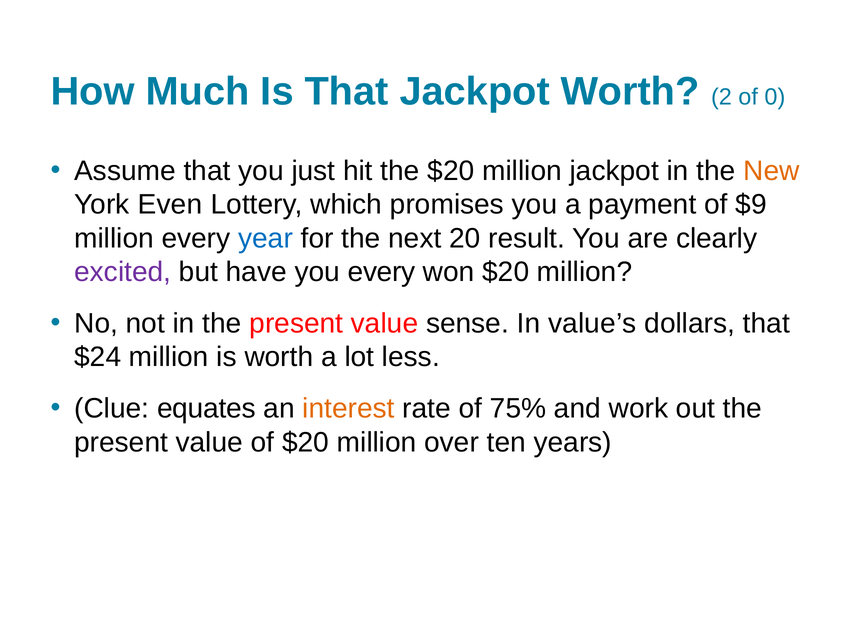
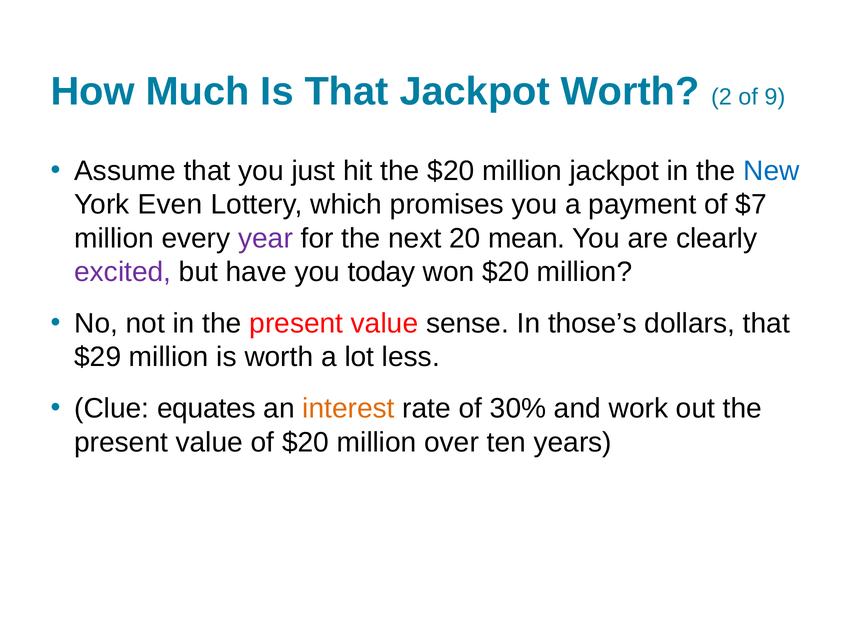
0: 0 -> 9 (775, 97)
New colour: orange -> blue (771, 171)
$9: $9 -> $7 (751, 205)
year colour: blue -> purple (266, 238)
result: result -> mean (527, 238)
you every: every -> today (382, 272)
value’s: value’s -> those’s (592, 323)
$24: $24 -> $29 (98, 357)
75%: 75% -> 30% (518, 409)
